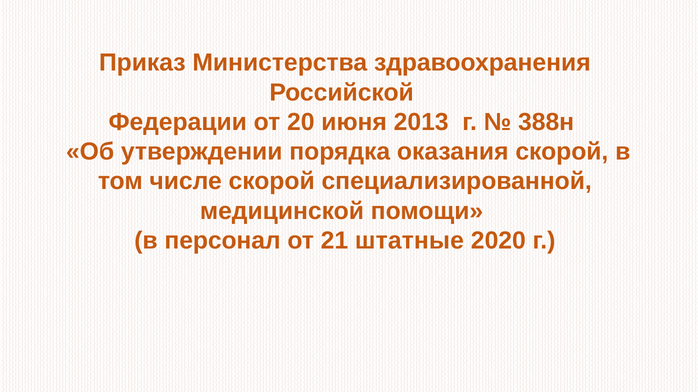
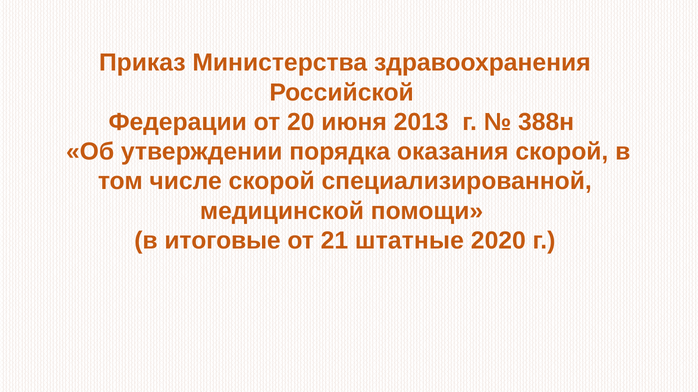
персонал: персонал -> итоговые (223, 241)
